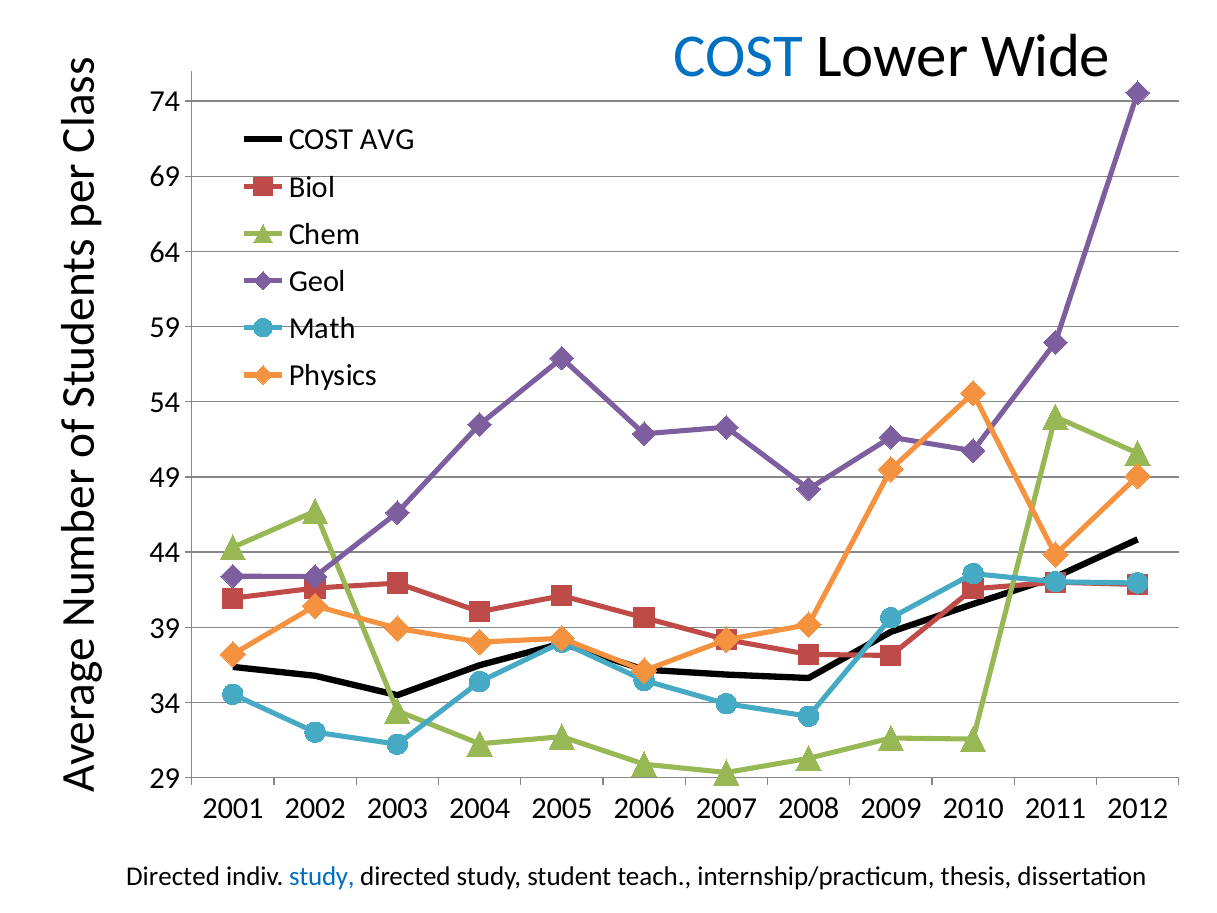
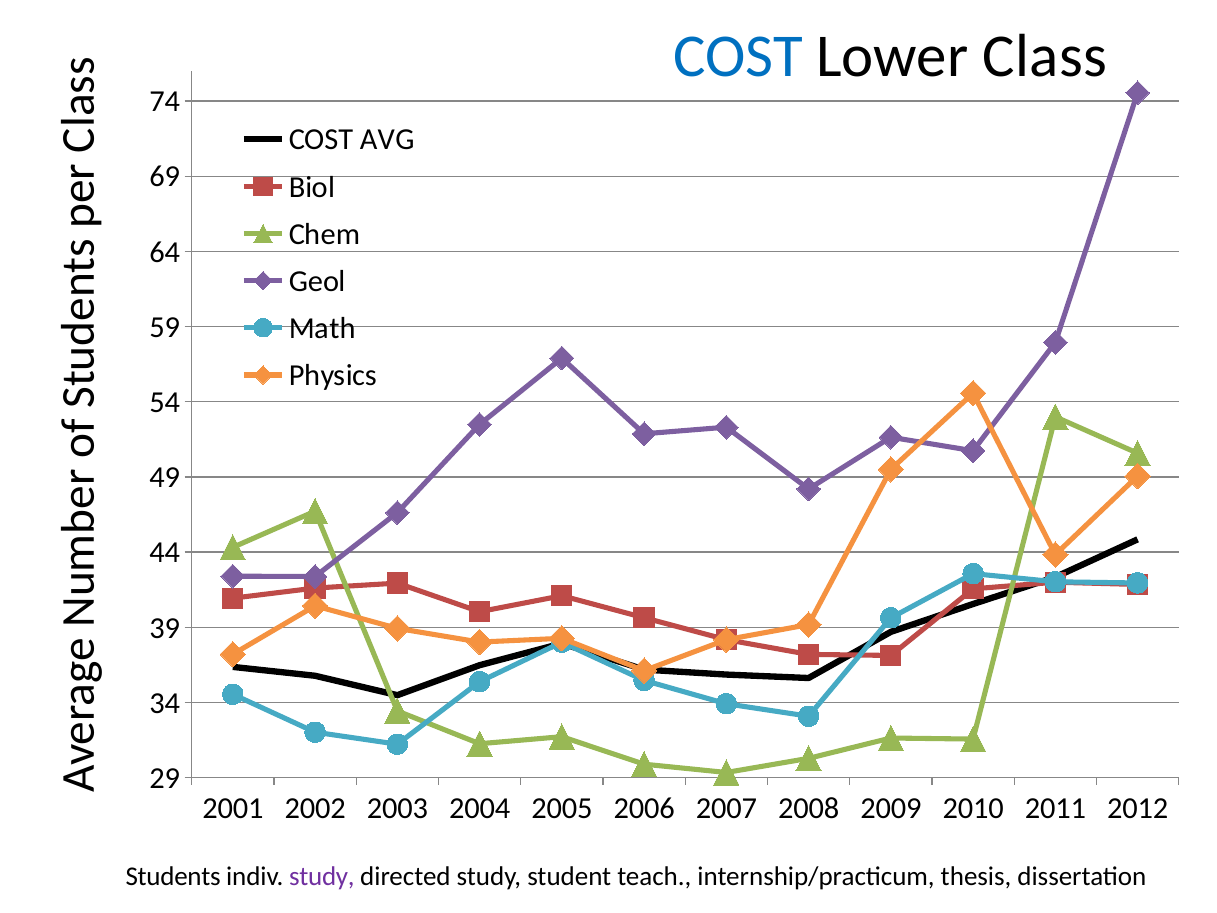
Wide: Wide -> Class (1045, 57)
Directed: Directed -> Students (173, 876)
study colour: blue -> purple (322, 876)
